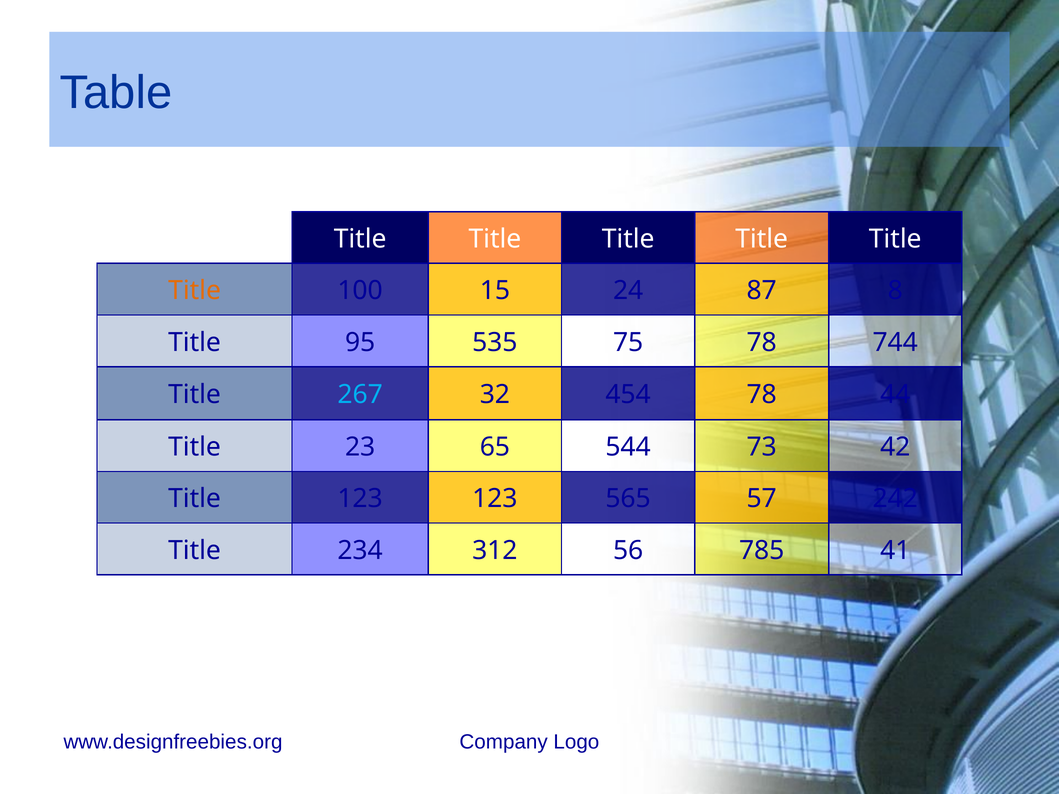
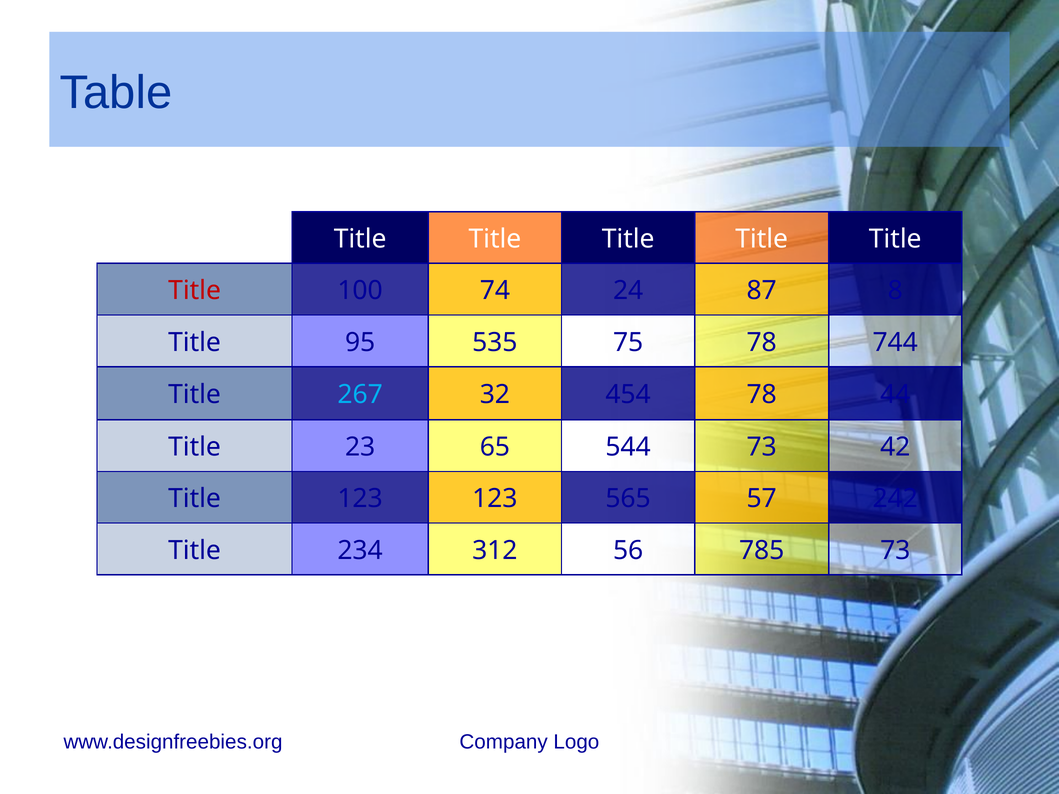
Title colour: orange -> red (195, 291)
15: 15 -> 74 (495, 291)
785 41: 41 -> 73 (895, 550)
